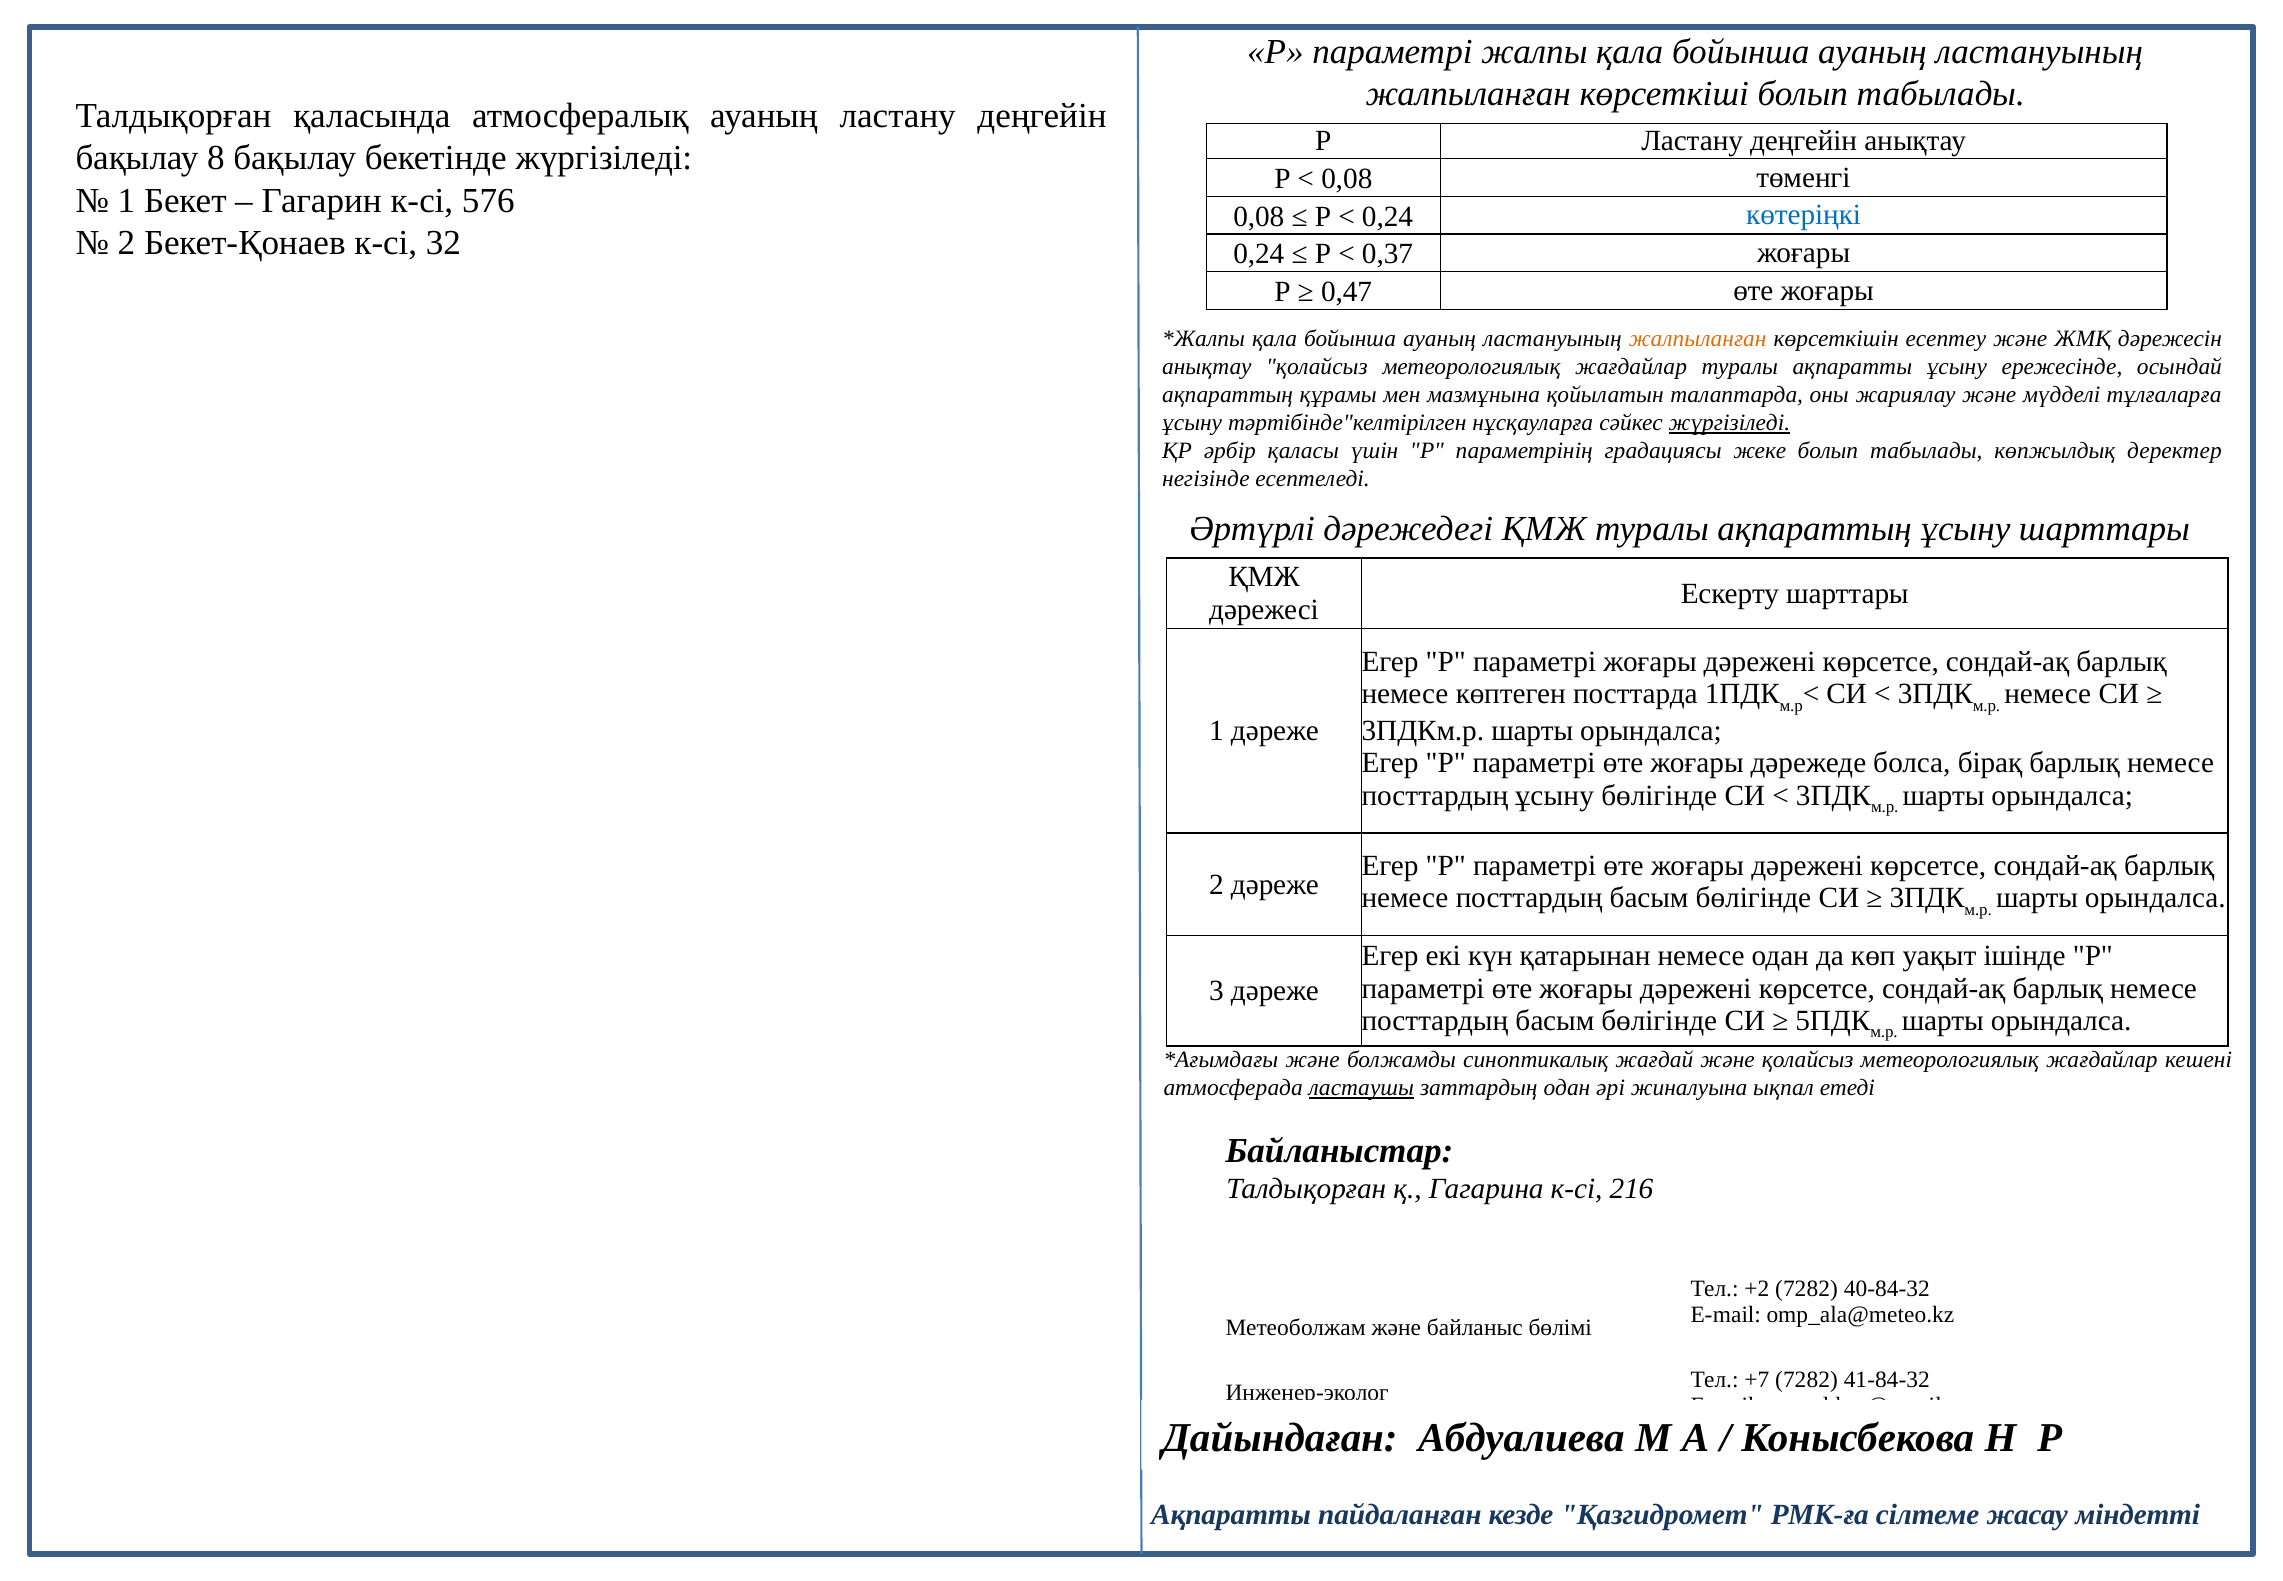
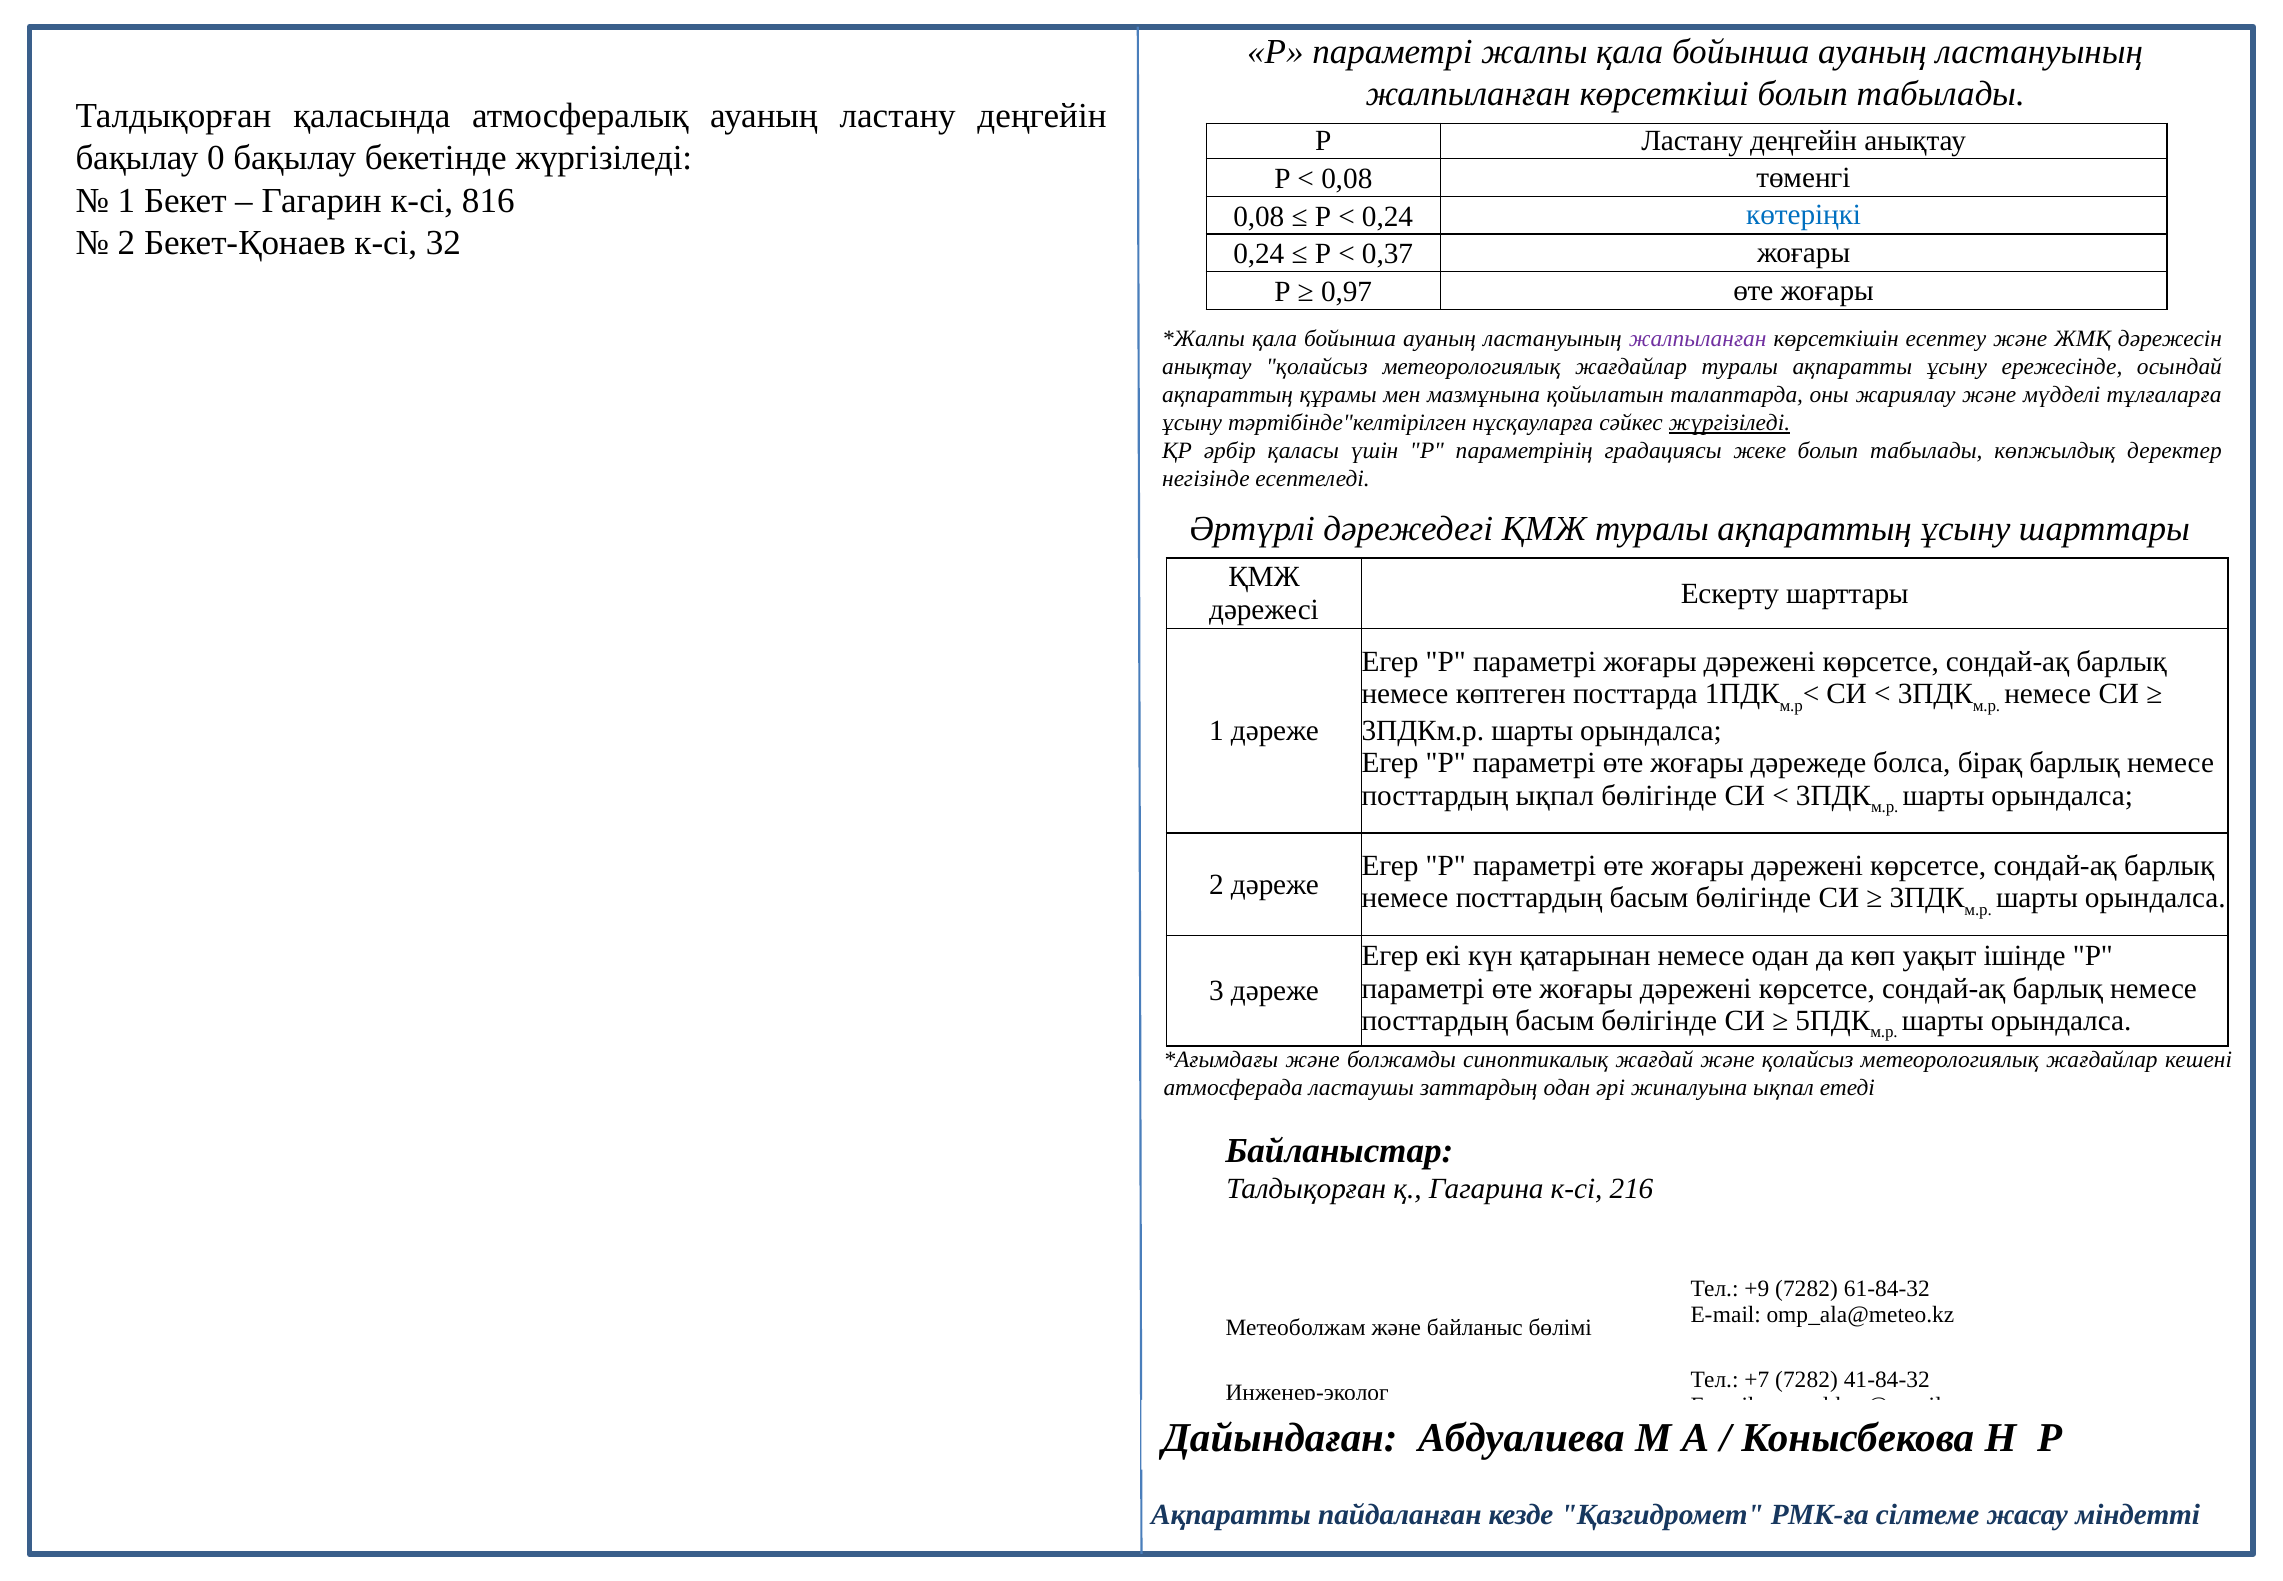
8: 8 -> 0 (216, 158)
576: 576 -> 816 (488, 200)
0,47: 0,47 -> 0,97 (1347, 292)
жалпыланған colour: orange -> purple (1698, 339)
посттардың ұсыну: ұсыну -> ықпал (1555, 795)
ластаушы underline: present -> none (1361, 1088)
+2: +2 -> +9 (1757, 1289)
40-84-32: 40-84-32 -> 61-84-32 (1887, 1289)
